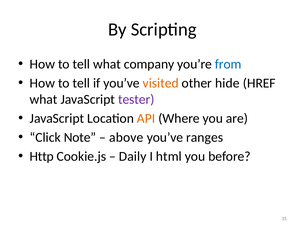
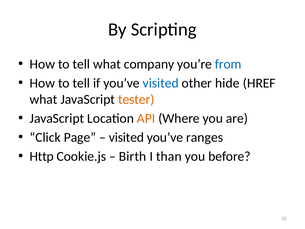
visited colour: orange -> blue (161, 83)
tester colour: purple -> orange (136, 99)
Note: Note -> Page (80, 137)
above: above -> visited (126, 137)
Daily: Daily -> Birth (133, 156)
html: html -> than (169, 156)
